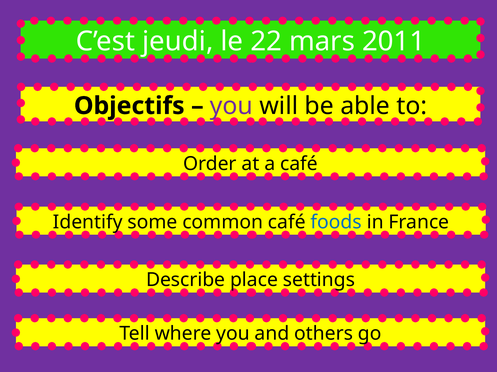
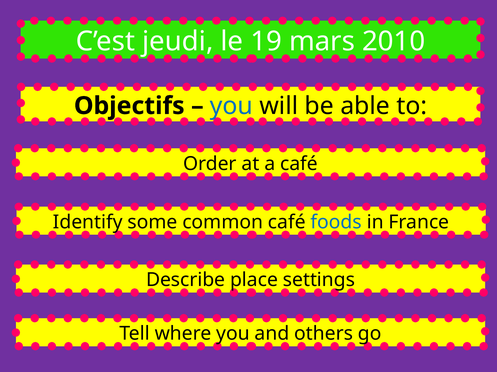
22: 22 -> 19 (266, 42)
2011: 2011 -> 2010 (394, 42)
you colour: purple -> blue (231, 106)
